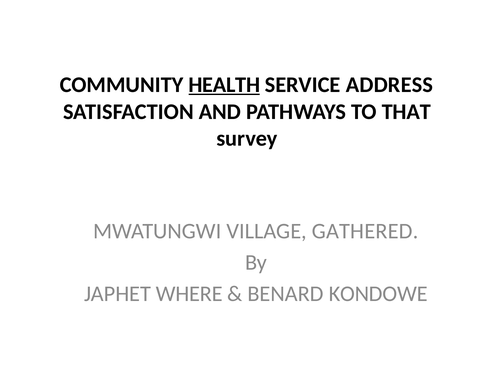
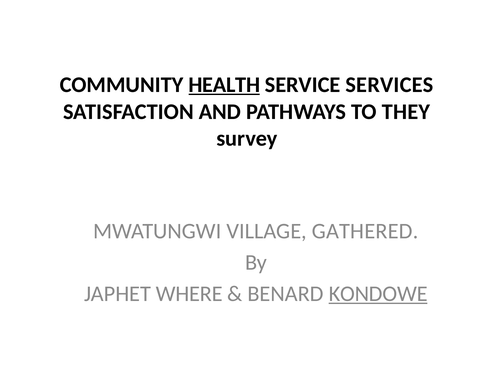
ADDRESS: ADDRESS -> SERVICES (389, 85)
THAT: THAT -> THEY (406, 112)
KONDOWE underline: none -> present (378, 293)
